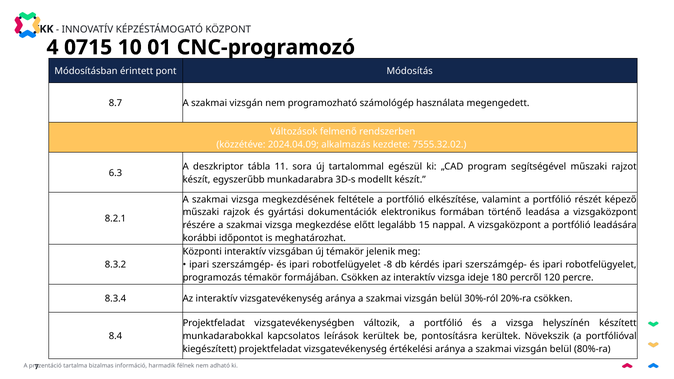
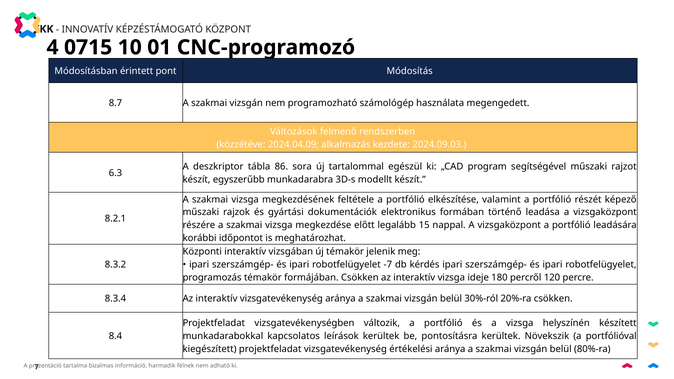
7555.32.02: 7555.32.02 -> 2024.09.03 (439, 144)
11: 11 -> 86 (281, 167)
-8: -8 -> -7 (388, 265)
